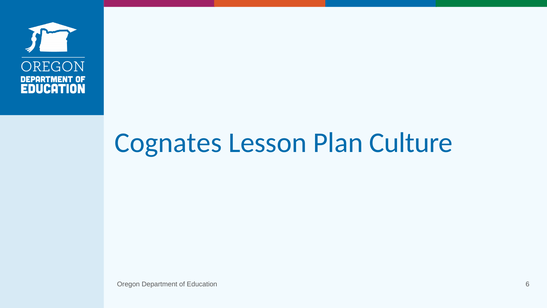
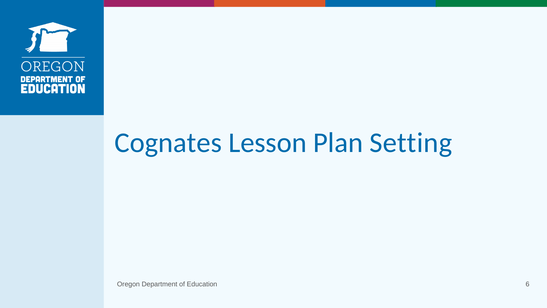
Culture: Culture -> Setting (411, 143)
